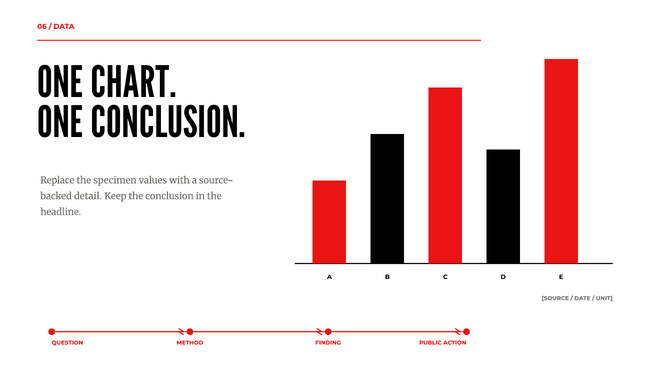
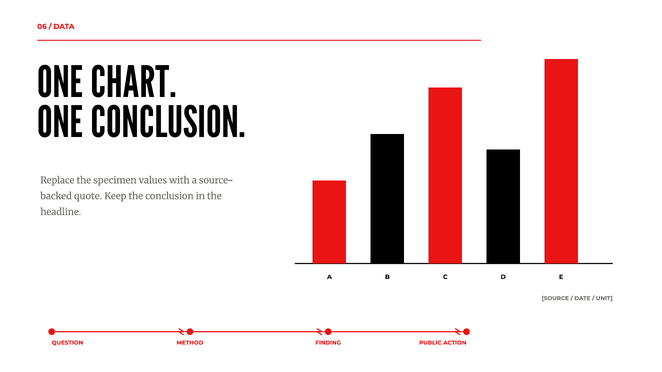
detail: detail -> quote (88, 196)
